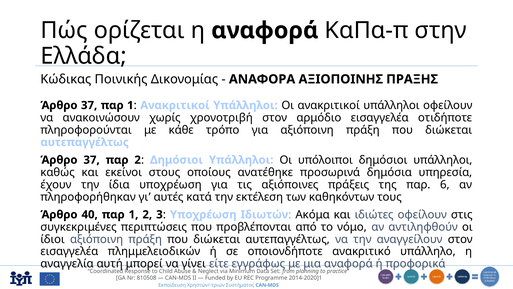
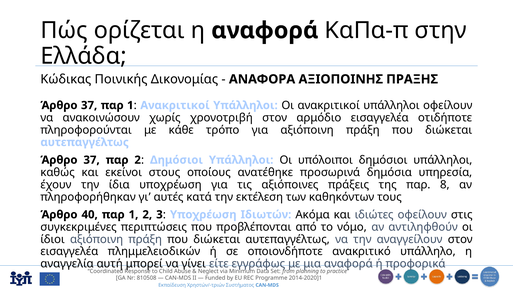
6: 6 -> 8 (445, 184)
